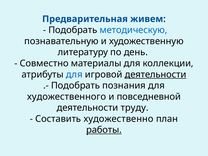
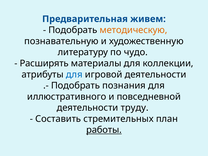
методическую colour: blue -> orange (133, 30)
день: день -> чудо (136, 52)
Совместно: Совместно -> Расширять (44, 63)
деятельности underline: present -> none (156, 74)
художественного: художественного -> иллюстративного (67, 97)
художественно: художественно -> стремительных (119, 119)
